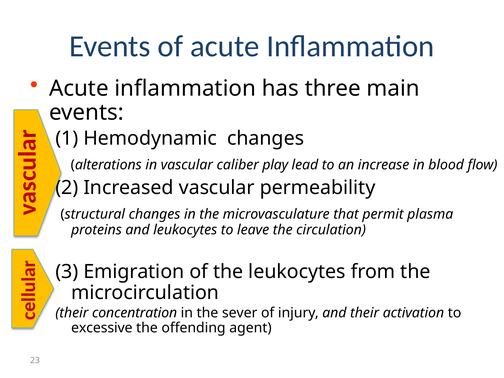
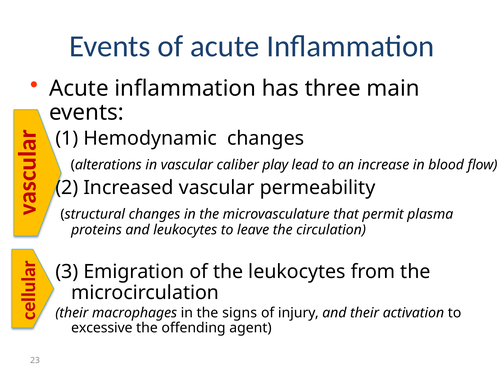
concentration: concentration -> macrophages (135, 313)
sever: sever -> signs (240, 313)
